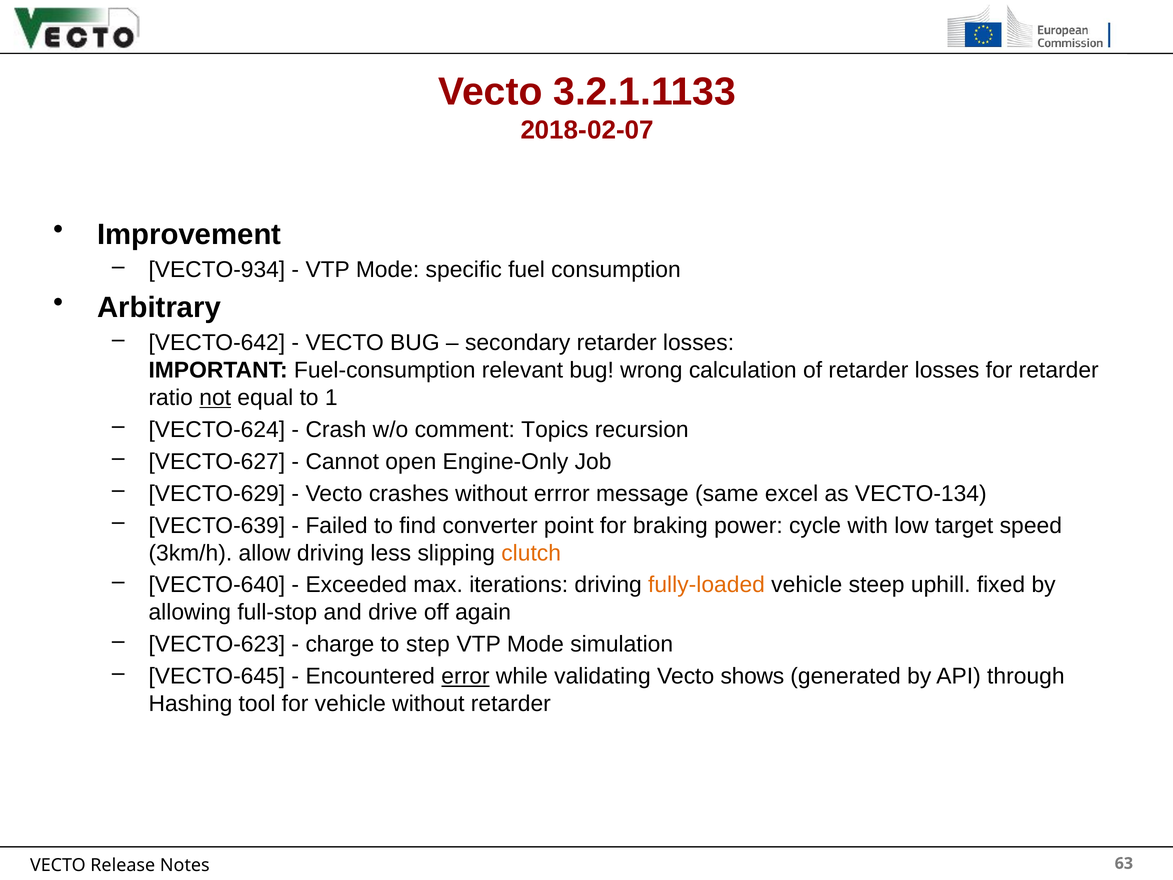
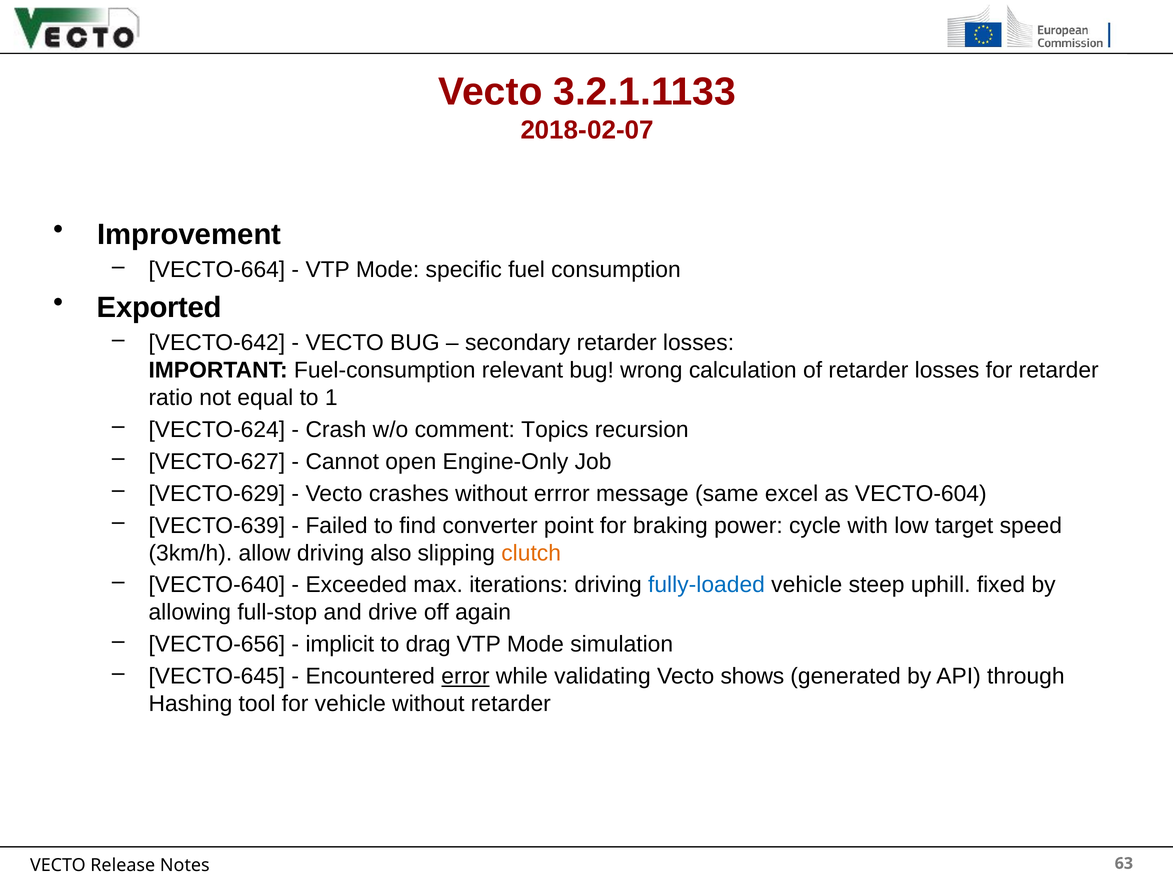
VECTO-934: VECTO-934 -> VECTO-664 (217, 270)
Arbitrary: Arbitrary -> Exported (159, 307)
not underline: present -> none (215, 398)
VECTO-134: VECTO-134 -> VECTO-604 (921, 493)
less: less -> also (391, 553)
fully-loaded colour: orange -> blue (706, 585)
VECTO-623: VECTO-623 -> VECTO-656 (217, 644)
charge: charge -> implicit (340, 644)
step: step -> drag (428, 644)
